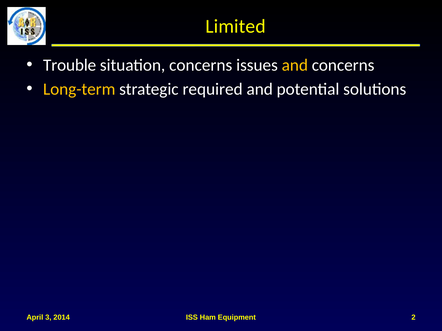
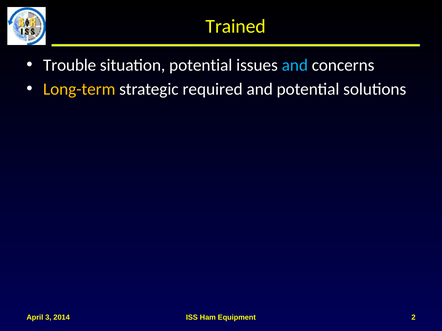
Limited: Limited -> Trained (236, 26)
situation concerns: concerns -> potential (201, 65)
and colour: yellow -> light blue (295, 65)
